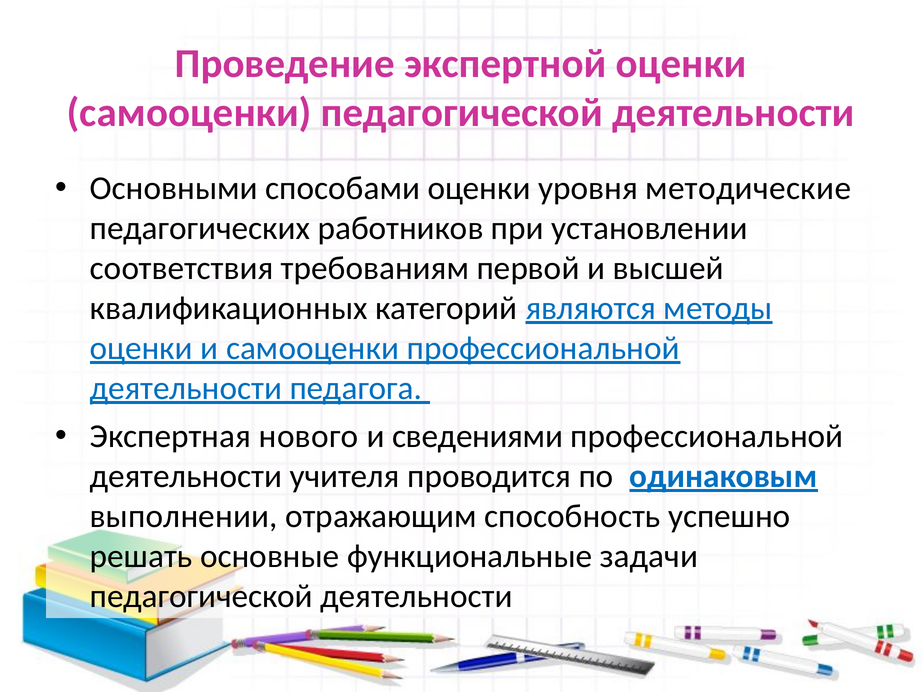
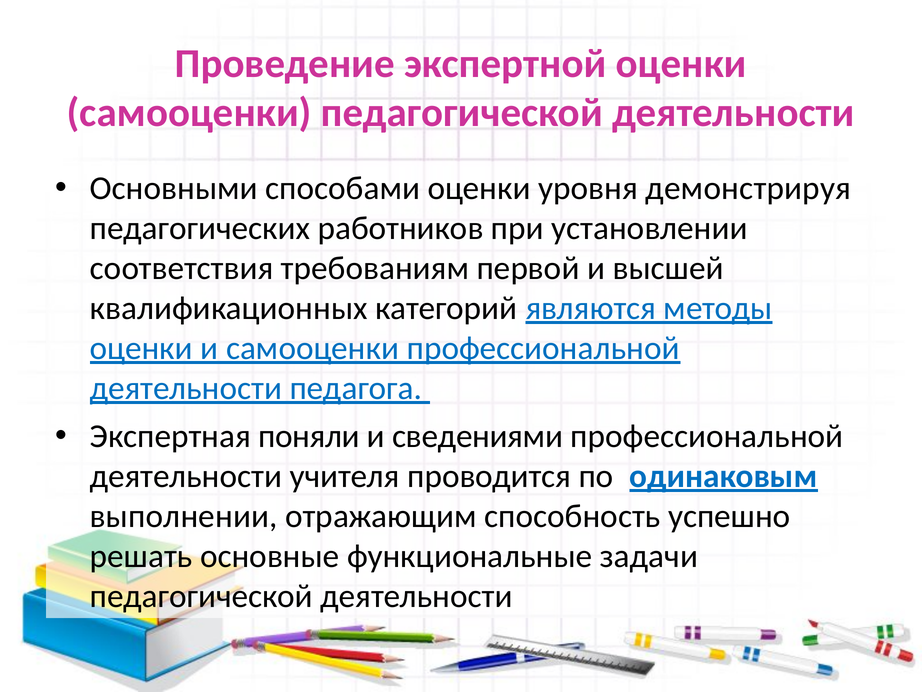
методические: методические -> демонстрируя (748, 188)
нового: нового -> поняли (309, 436)
